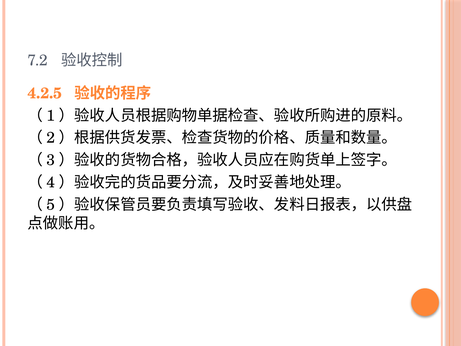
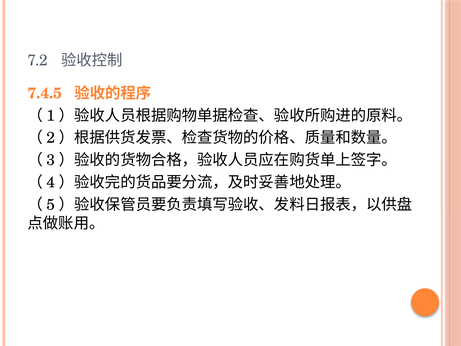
4.2.5: 4.2.5 -> 7.4.5 (45, 93)
